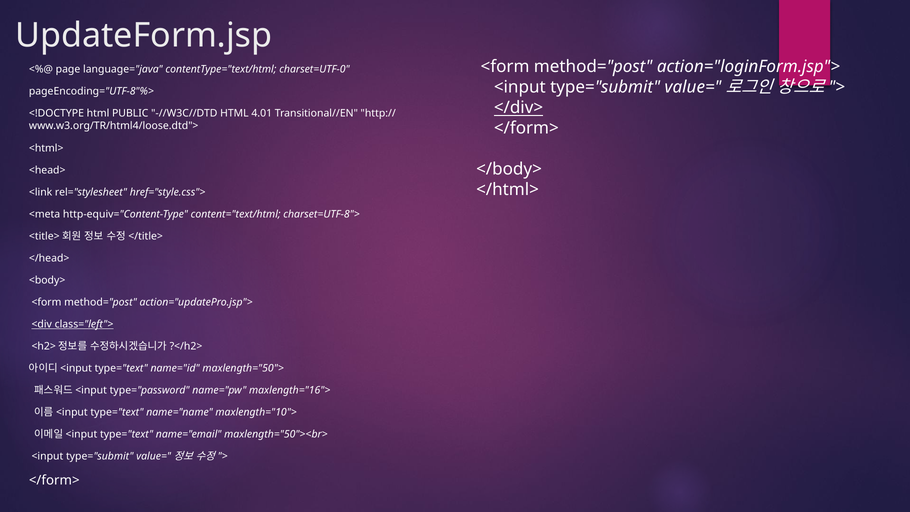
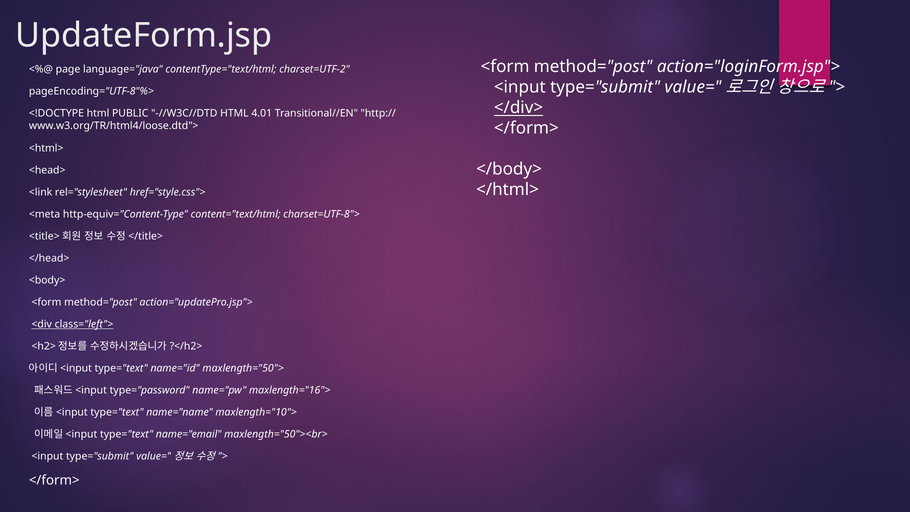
charset=UTF-0: charset=UTF-0 -> charset=UTF-2 (314, 69)
